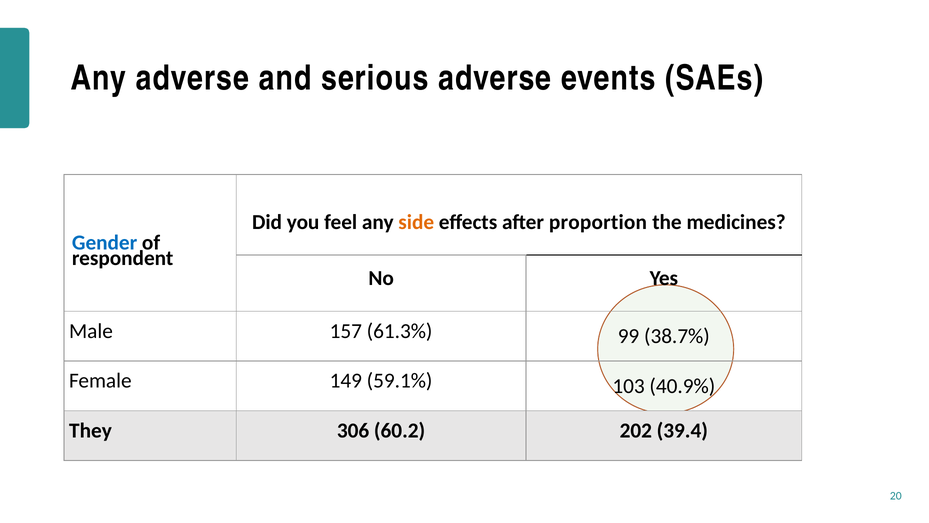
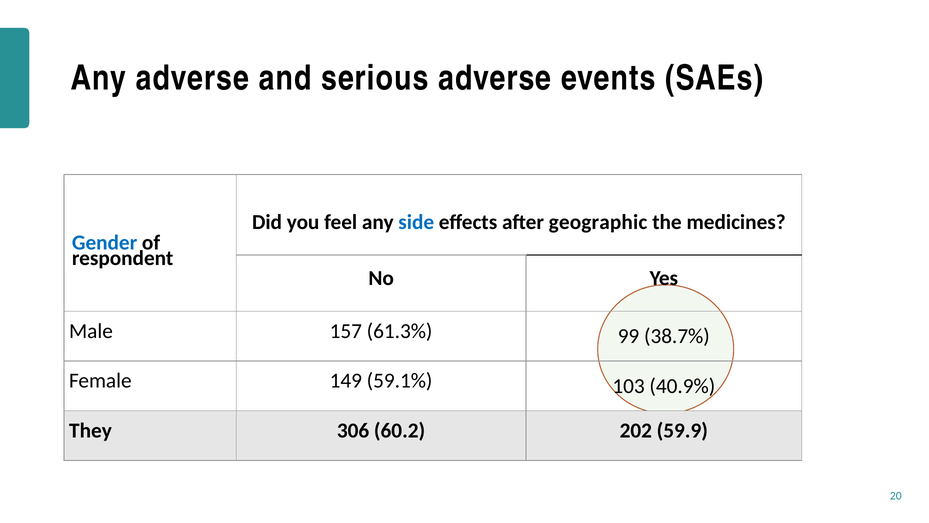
side colour: orange -> blue (416, 222)
proportion: proportion -> geographic (598, 222)
39.4: 39.4 -> 59.9 (682, 430)
